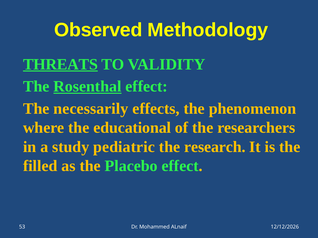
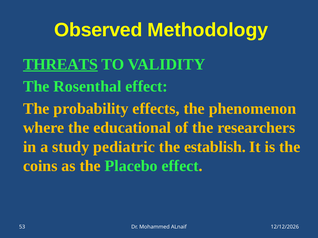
Rosenthal underline: present -> none (87, 87)
necessarily: necessarily -> probability (91, 109)
research: research -> establish (215, 147)
filled: filled -> coins (40, 166)
